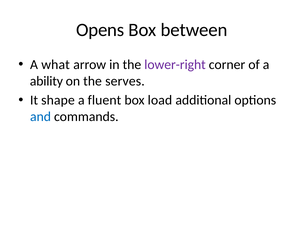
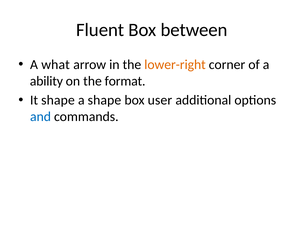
Opens: Opens -> Fluent (100, 30)
lower-right colour: purple -> orange (175, 65)
serves: serves -> format (125, 81)
a fluent: fluent -> shape (104, 100)
load: load -> user (160, 100)
